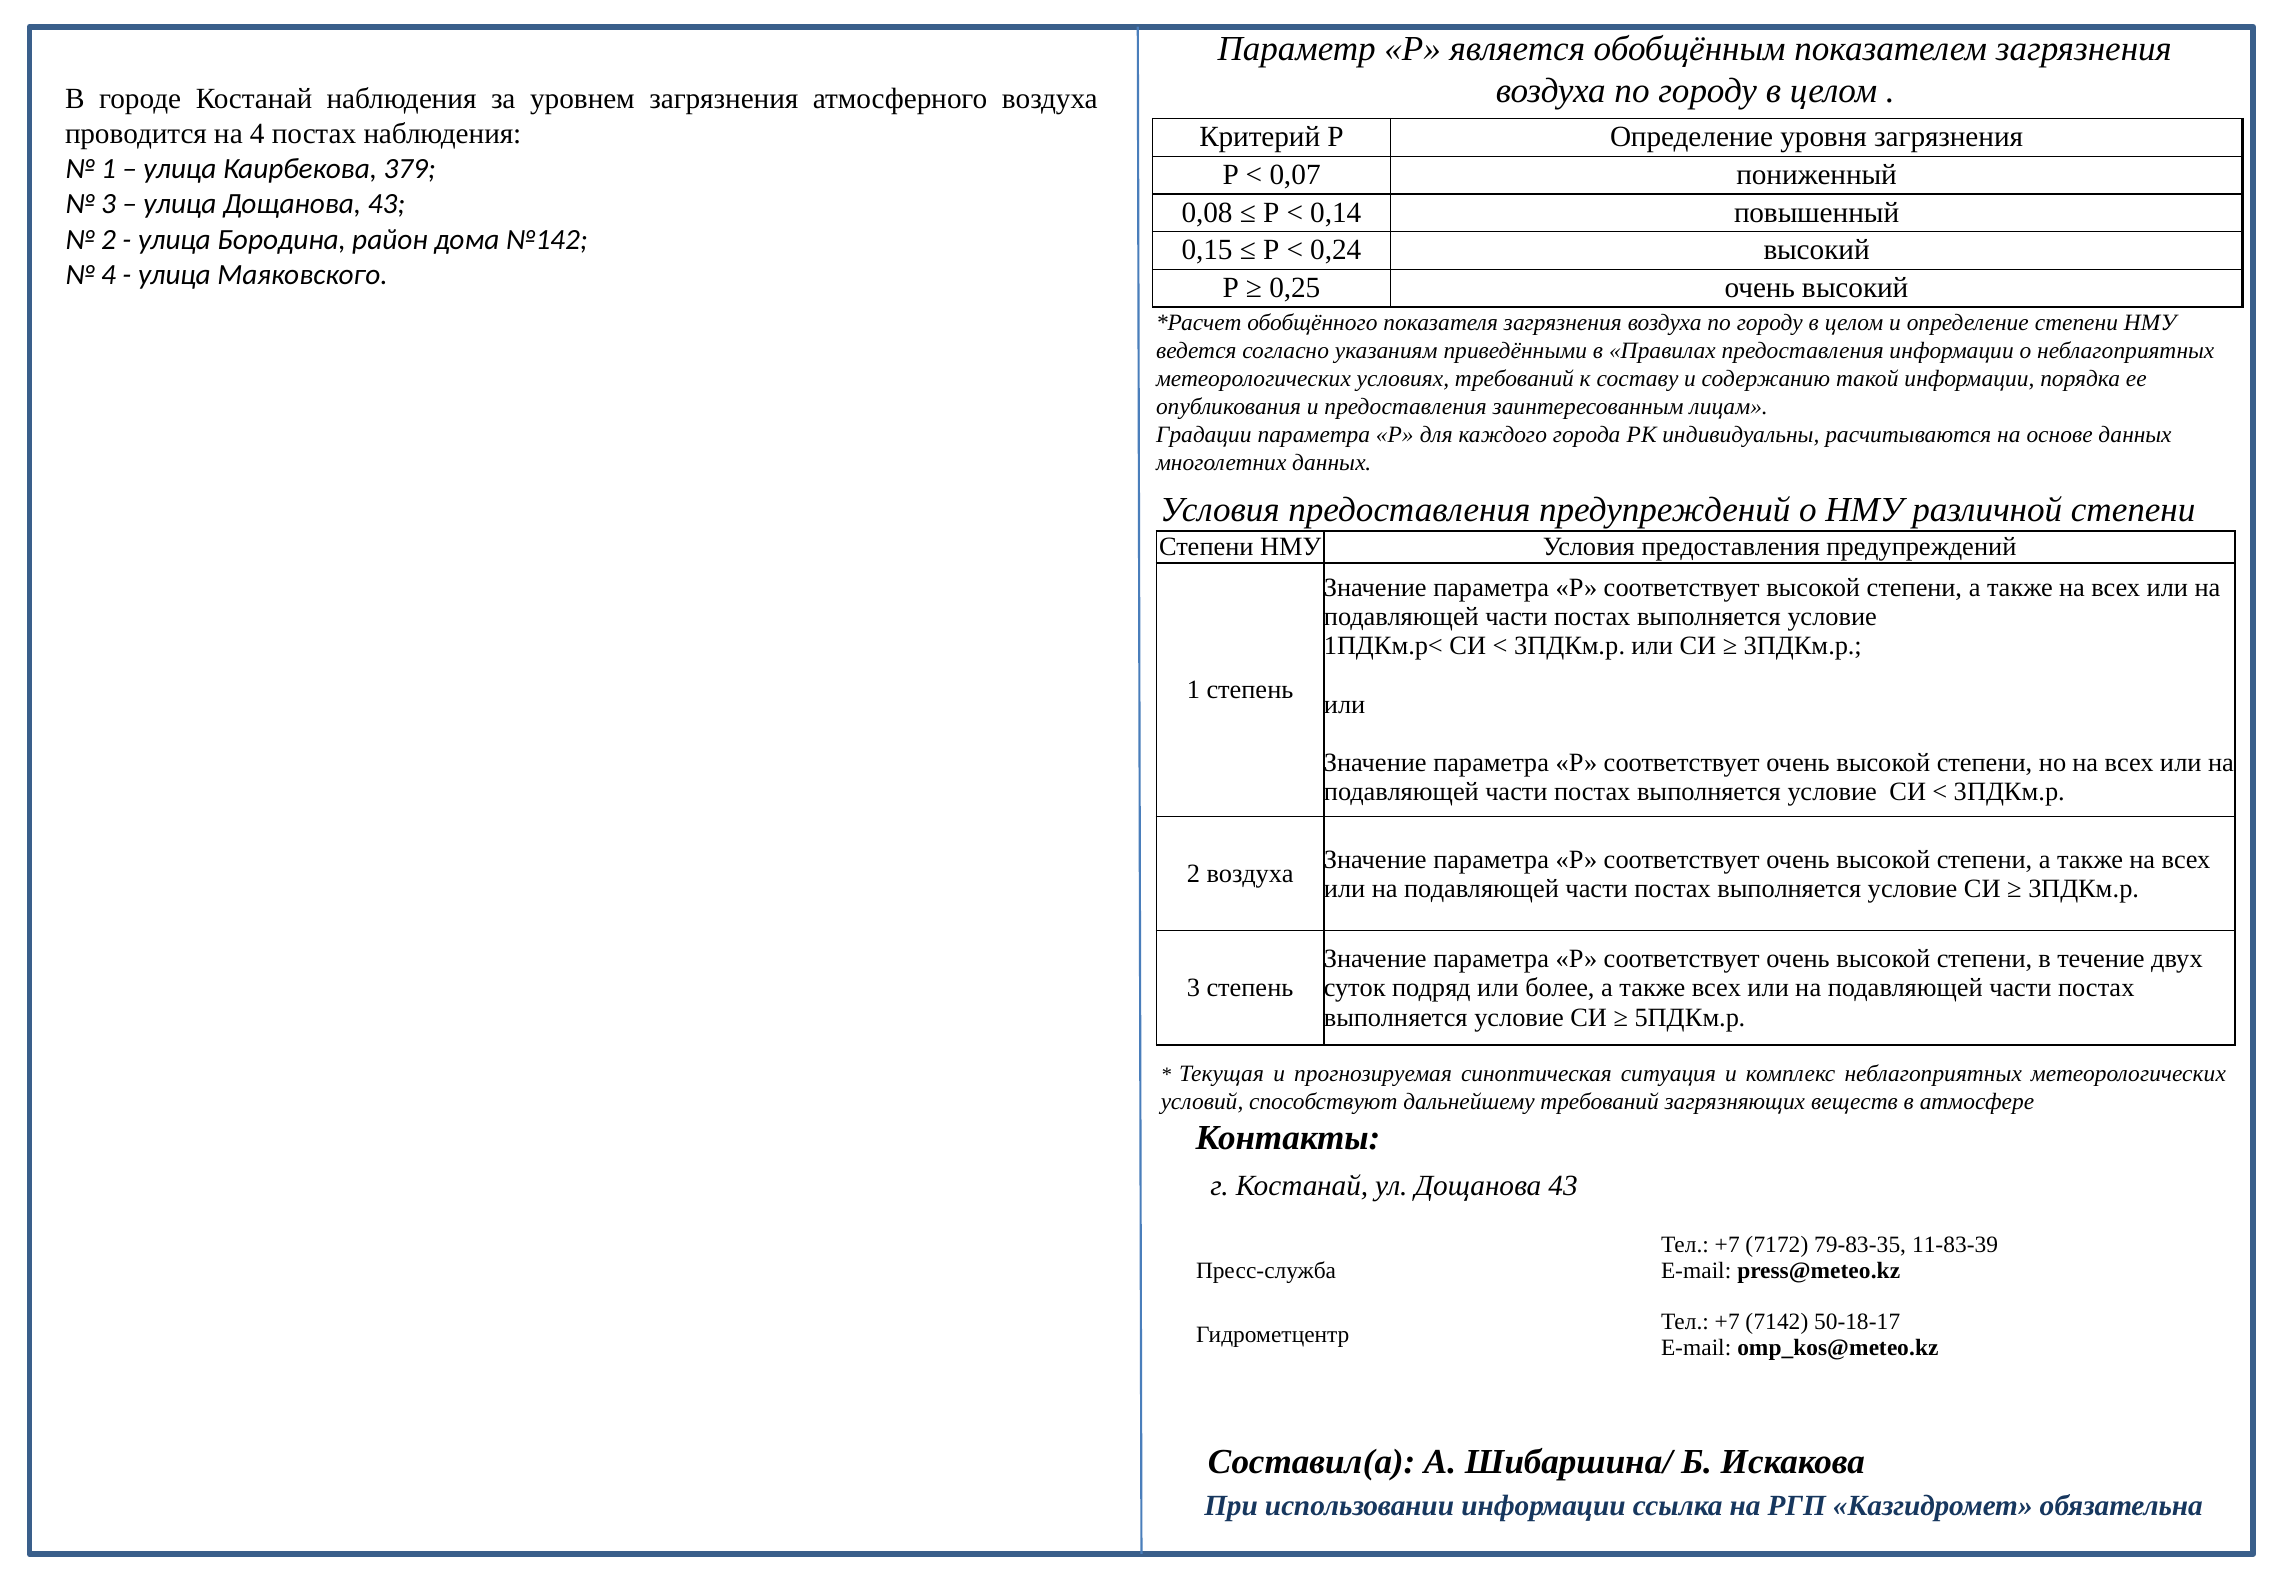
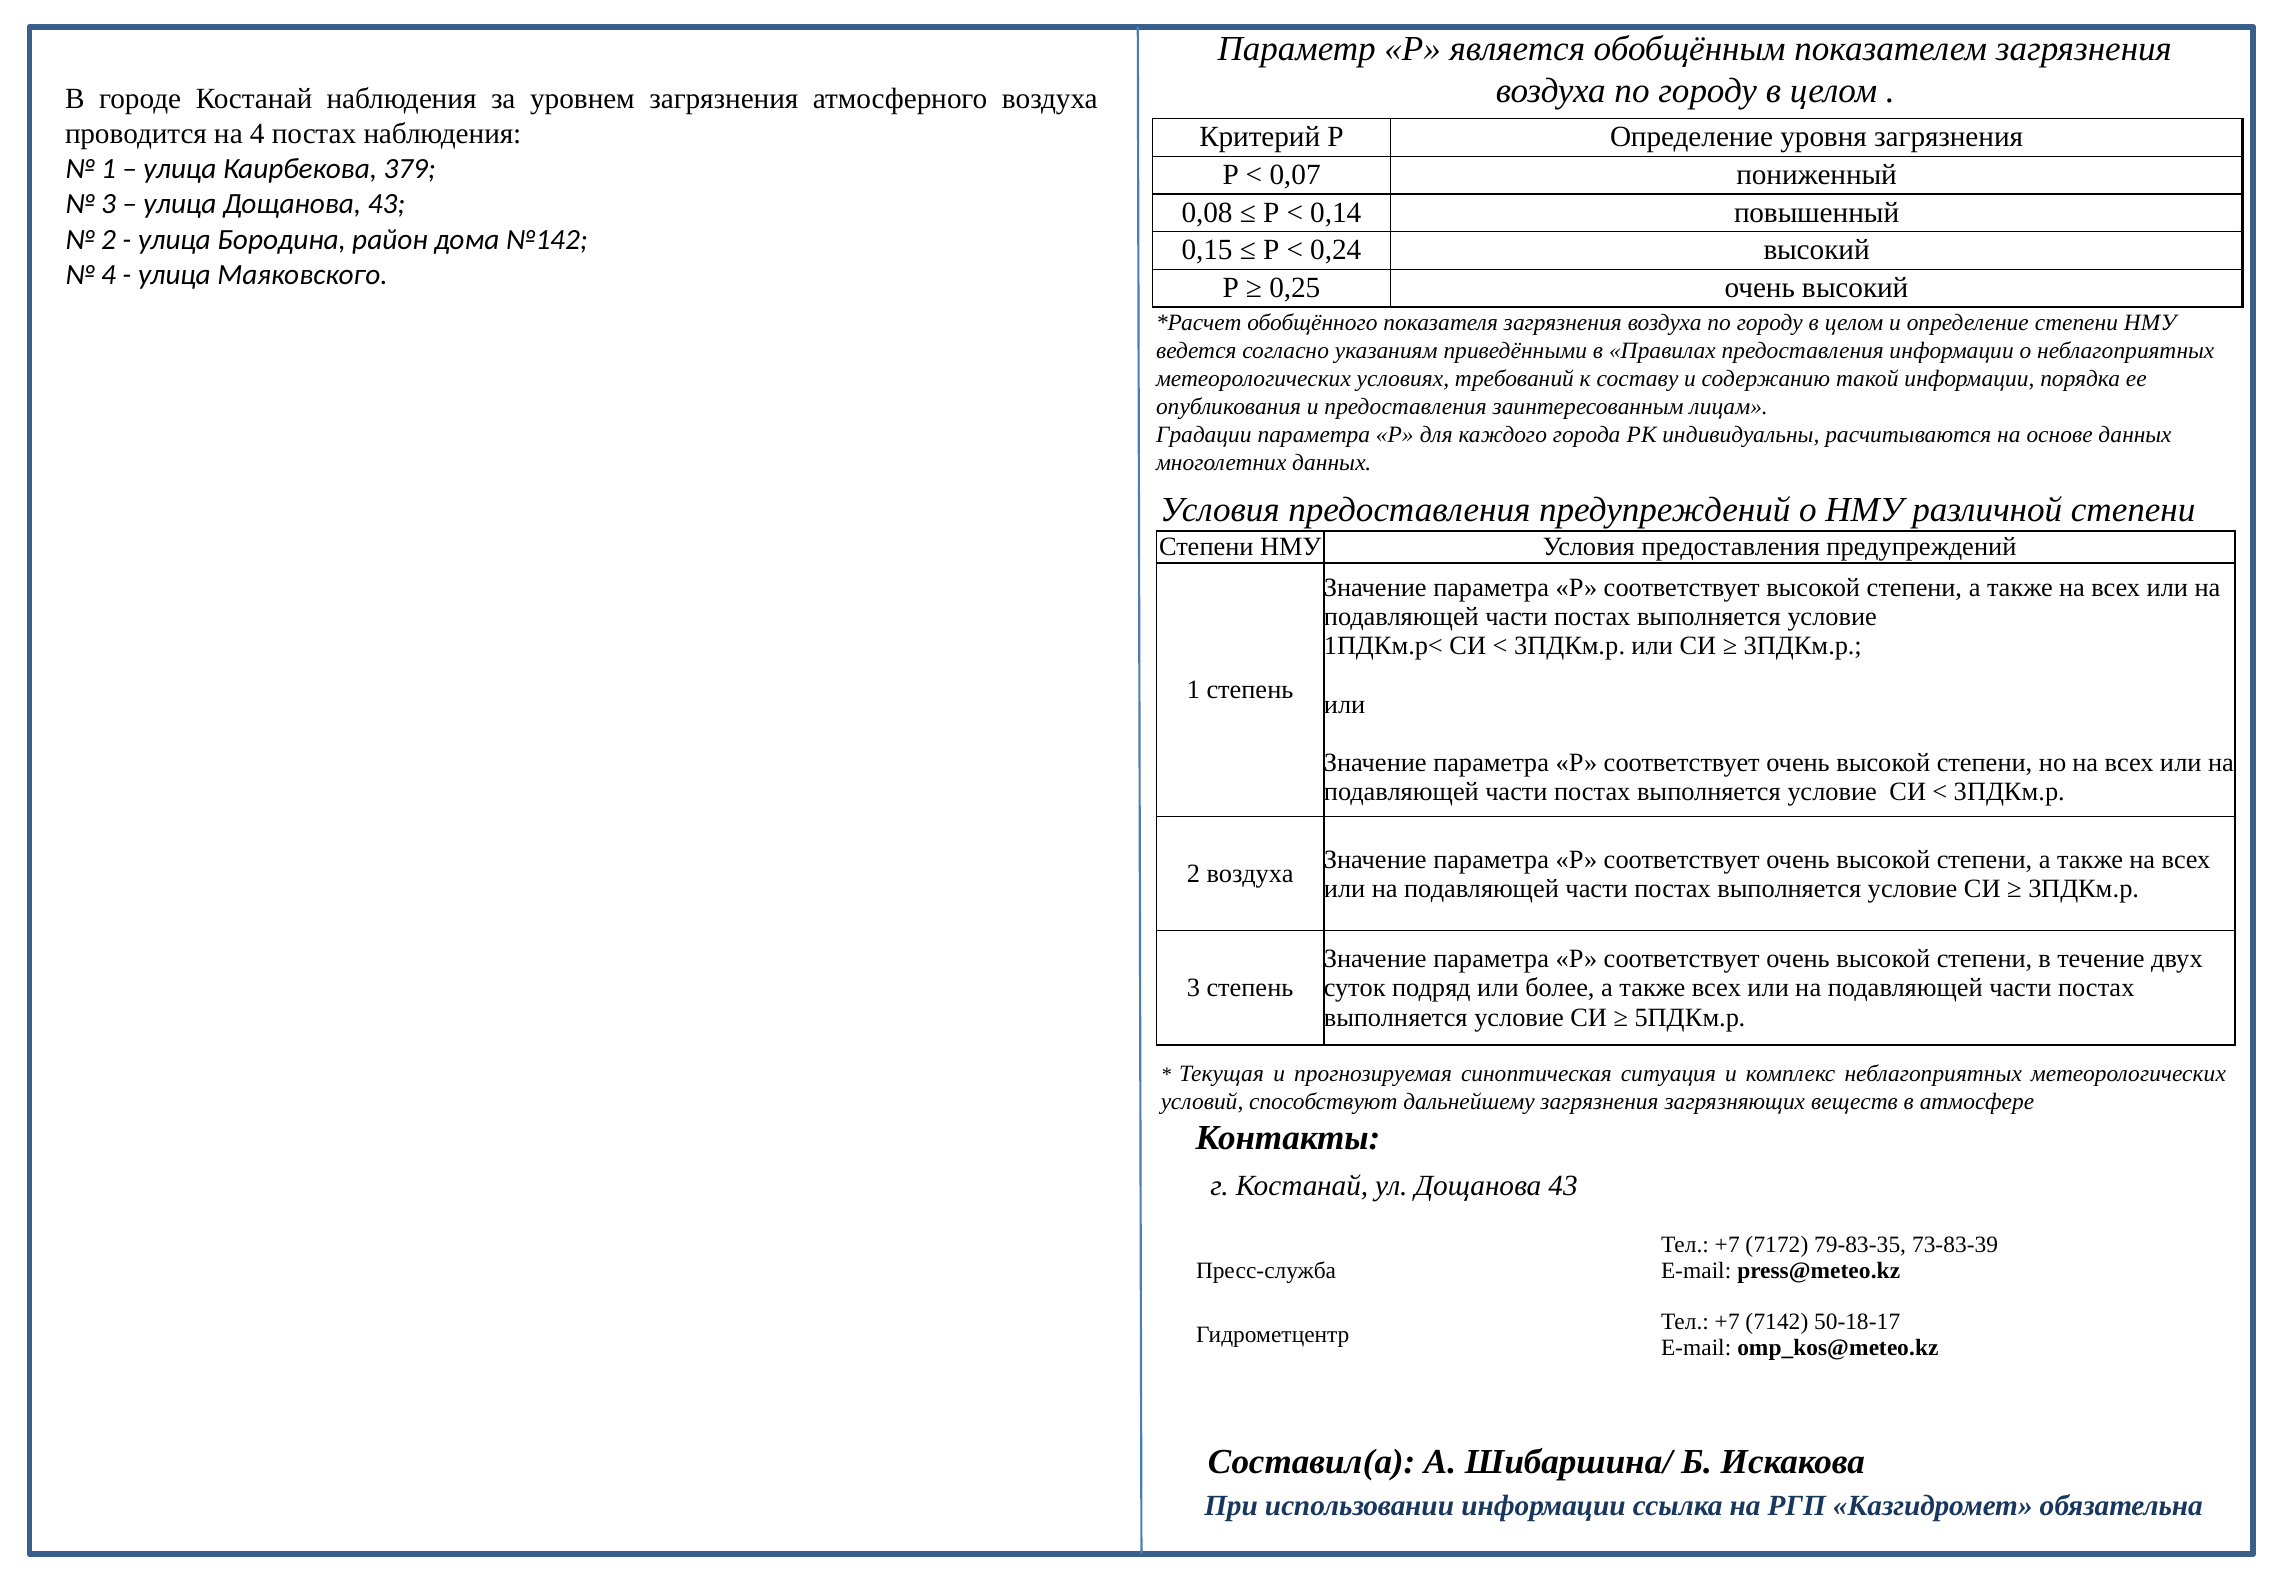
дальнейшему требований: требований -> загрязнения (1600, 1101)
11-83-39: 11-83-39 -> 73-83-39 (1955, 1244)
